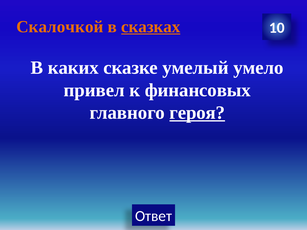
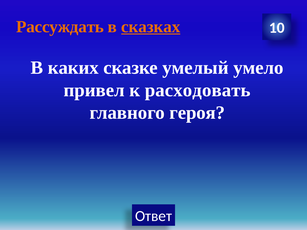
Скалочкой: Скалочкой -> Рассуждать (60, 27)
финансовых: финансовых -> расходовать (198, 90)
героя underline: present -> none (197, 113)
